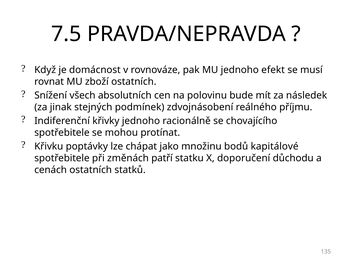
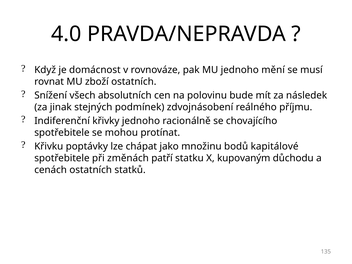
7.5: 7.5 -> 4.0 (66, 34)
efekt: efekt -> mění (273, 70)
doporučení: doporučení -> kupovaným (244, 158)
